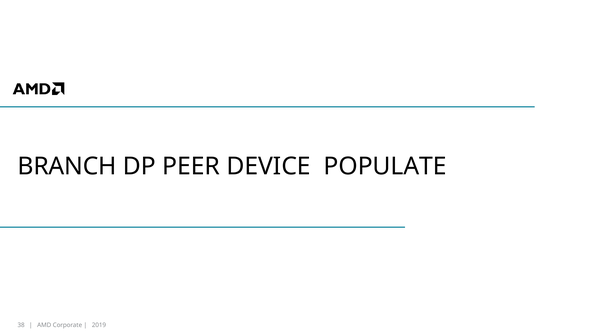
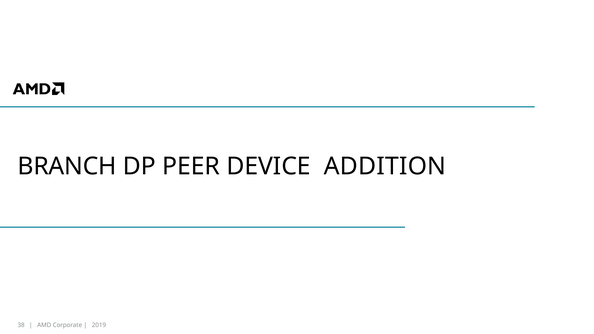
POPULATE: POPULATE -> ADDITION (385, 167)
